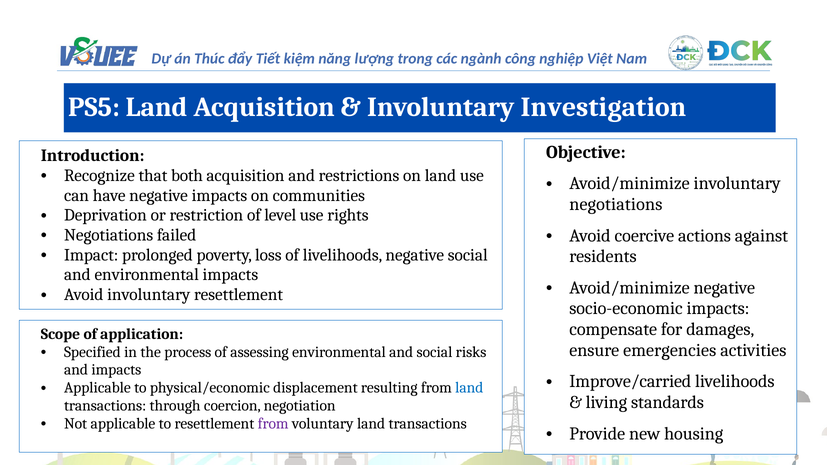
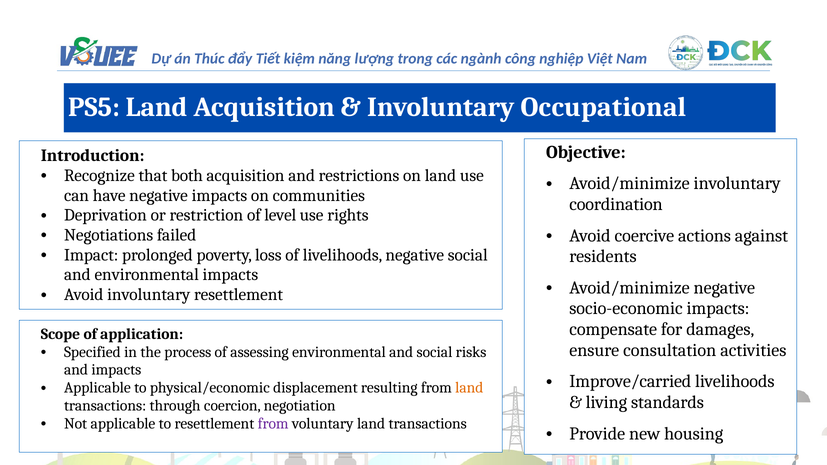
Investigation: Investigation -> Occupational (604, 107)
negotiations: negotiations -> coordination (616, 204)
emergencies: emergencies -> consultation (670, 350)
land colour: blue -> orange (469, 388)
